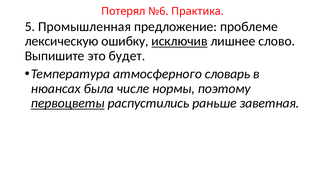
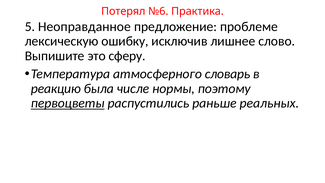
Промышленная: Промышленная -> Неоправданное (85, 27)
исключив underline: present -> none (179, 41)
будет: будет -> сферу (127, 56)
нюансах: нюансах -> реакцию (56, 88)
заветная: заветная -> реальных (269, 103)
